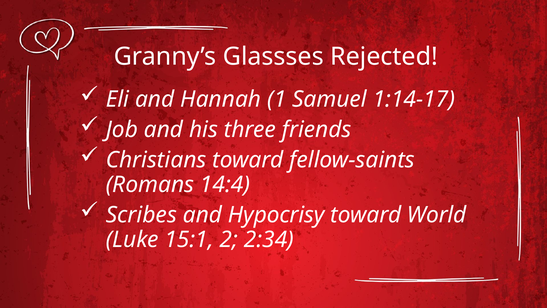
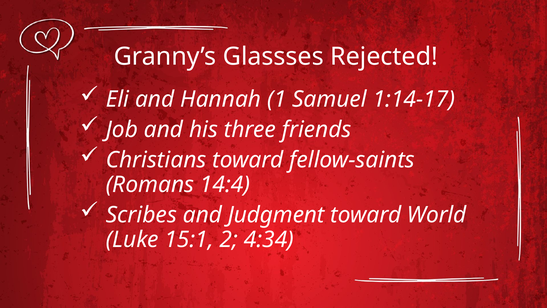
Hypocrisy: Hypocrisy -> Judgment (276, 215)
2:34: 2:34 -> 4:34 (269, 239)
